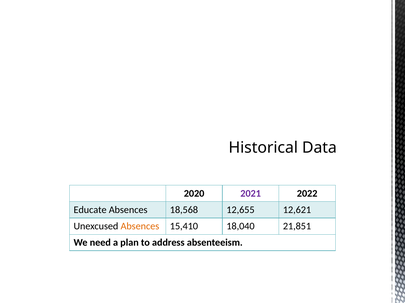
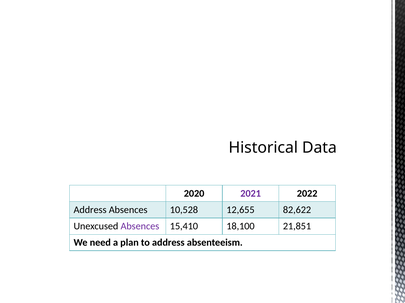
Educate: Educate -> Address (90, 210)
18,568: 18,568 -> 10,528 (184, 210)
12,621: 12,621 -> 82,622 (297, 210)
Absences colour: orange -> purple (140, 227)
18,040: 18,040 -> 18,100 (240, 227)
